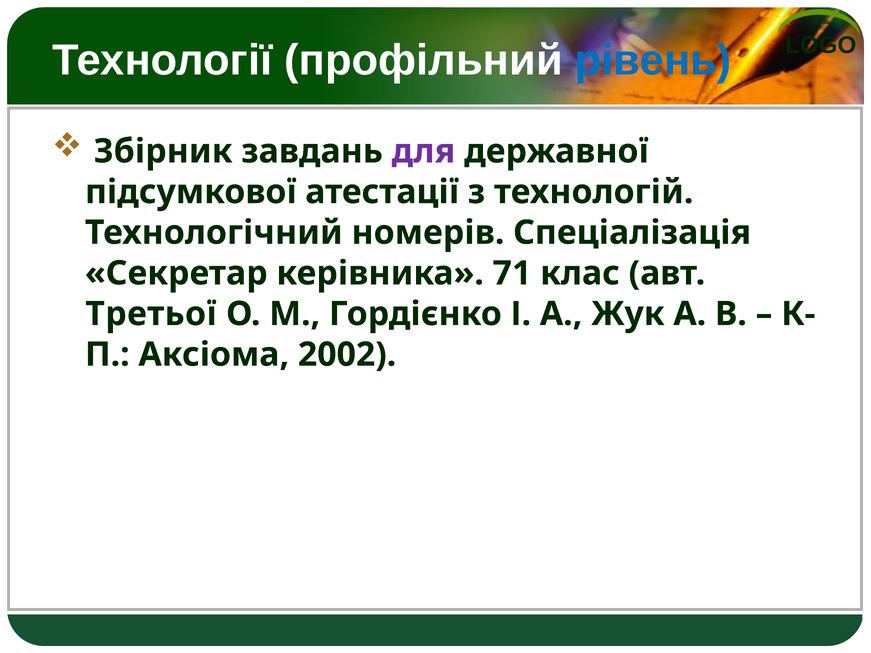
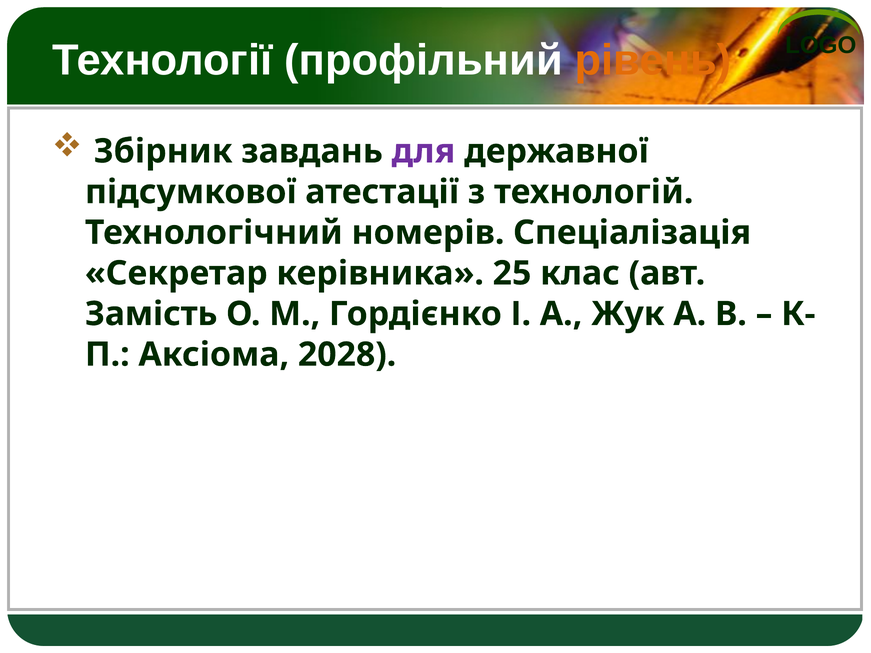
рівень colour: blue -> orange (653, 60)
71: 71 -> 25 (512, 273)
Третьої: Третьої -> Замість (151, 314)
2002: 2002 -> 2028 (347, 355)
